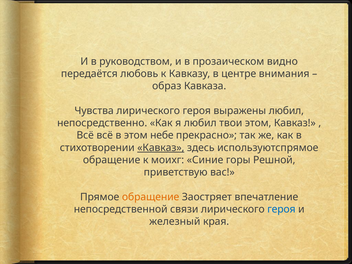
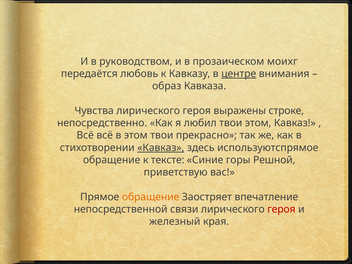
видно: видно -> моихг (282, 61)
центре underline: none -> present (239, 74)
выражены любил: любил -> строке (286, 111)
этом небе: небе -> твои (162, 135)
моихг: моихг -> тексте (168, 160)
героя colour: blue -> red (281, 209)
